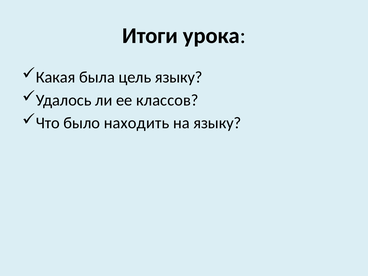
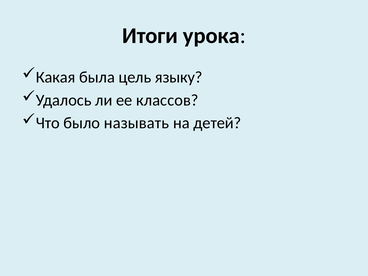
находить: находить -> называть (136, 123)
на языку: языку -> детей (217, 123)
